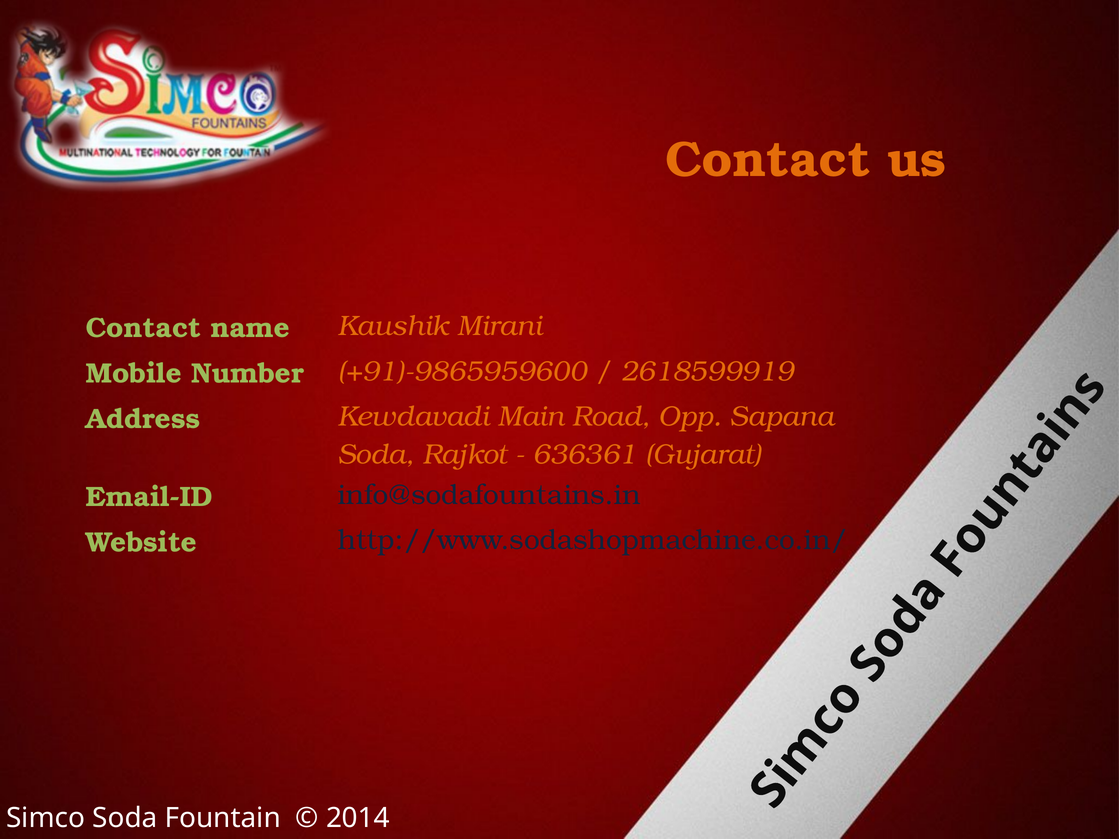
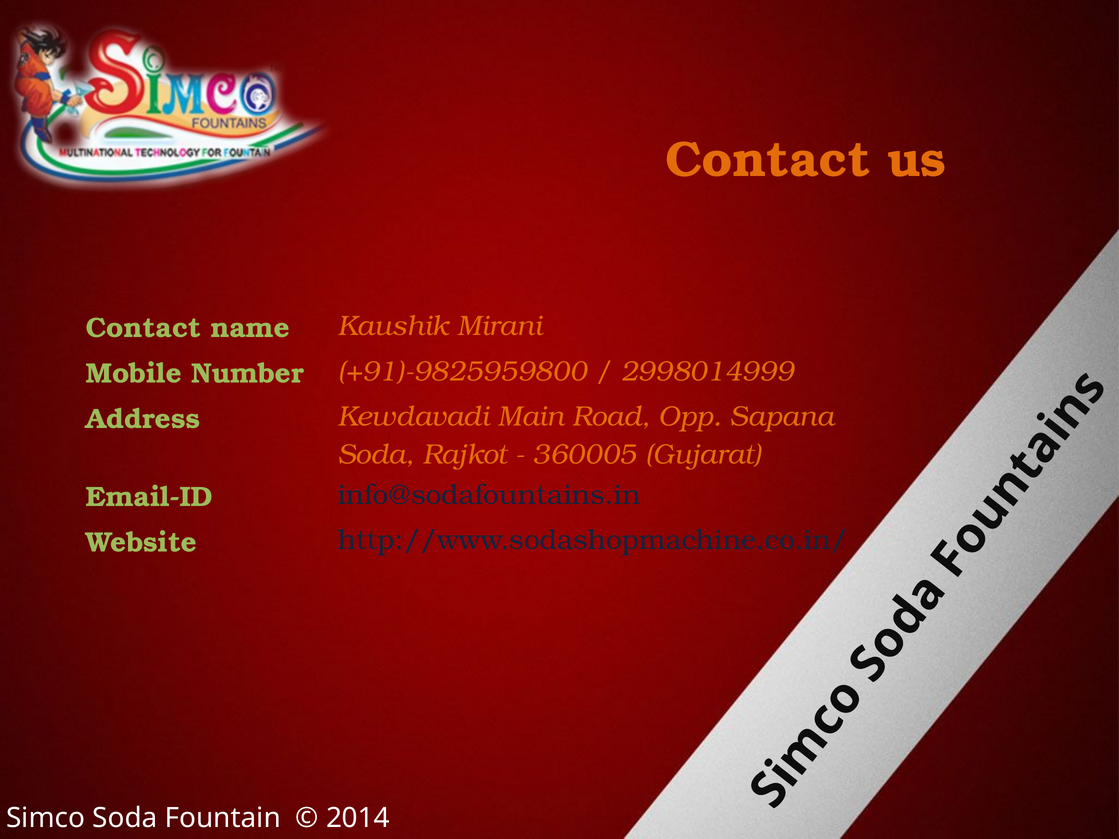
+91)-9865959600: +91)-9865959600 -> +91)-9825959800 (462, 371)
2618599919: 2618599919 -> 2998014999 (707, 371)
636361: 636361 -> 360005 (585, 455)
